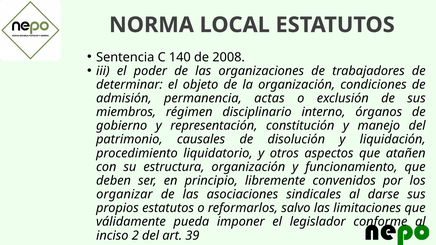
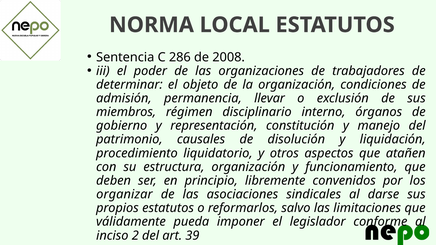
140: 140 -> 286 (180, 57)
actas: actas -> llevar (270, 98)
